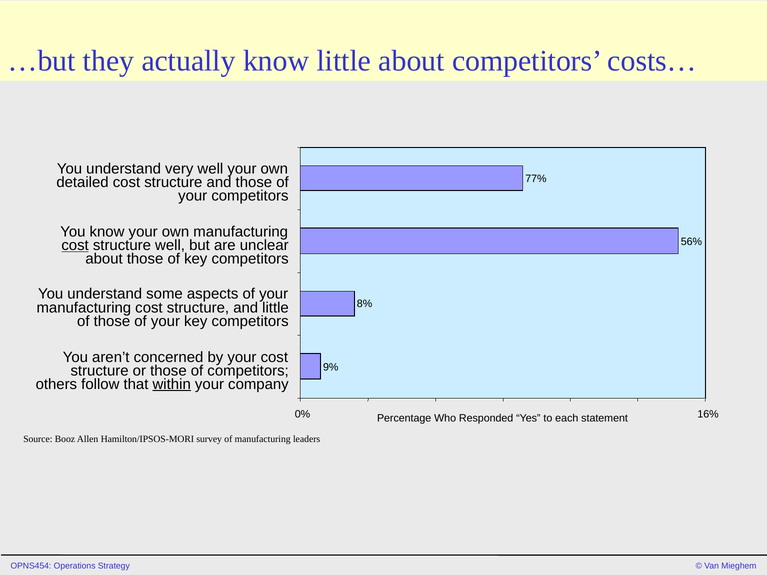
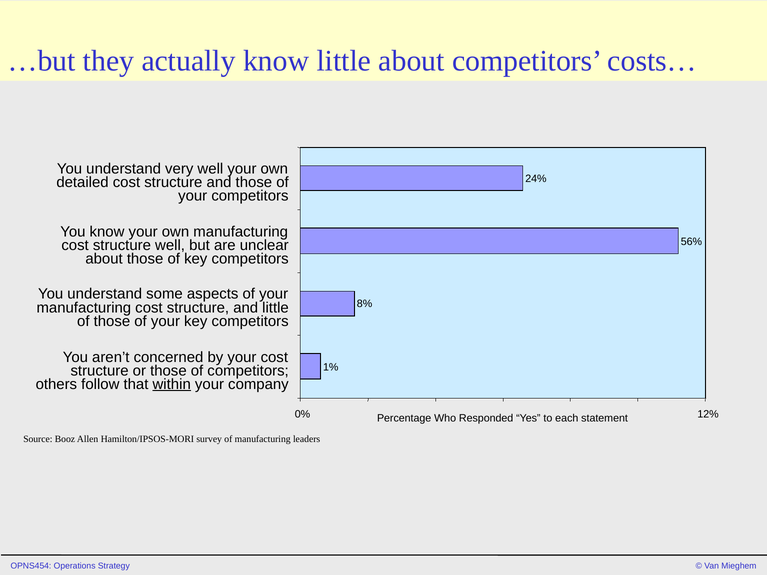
77%: 77% -> 24% (536, 179)
cost underline: present -> none (75, 245)
9%: 9% -> 1% (331, 367)
16%: 16% -> 12% (708, 414)
